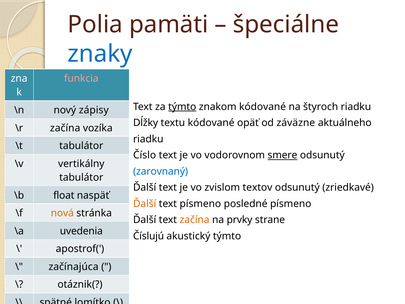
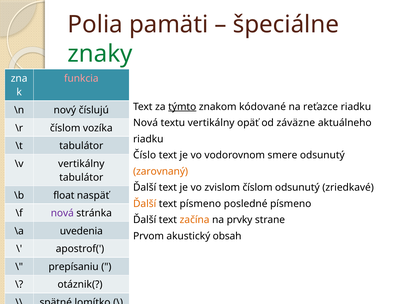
znaky colour: blue -> green (100, 54)
štyroch: štyroch -> reťazce (321, 107)
zápisy: zápisy -> číslujú (94, 110)
Dĺžky: Dĺžky -> Nová (146, 123)
textu kódované: kódované -> vertikálny (211, 123)
\r začína: začína -> číslom (65, 128)
smere underline: present -> none (282, 155)
zarovnaný colour: blue -> orange (161, 171)
zvislom textov: textov -> číslom (258, 187)
nová colour: orange -> purple (62, 213)
Číslujú: Číslujú -> Prvom (149, 236)
akustický týmto: týmto -> obsah (227, 236)
začínajúca: začínajúca -> prepísaniu (74, 267)
